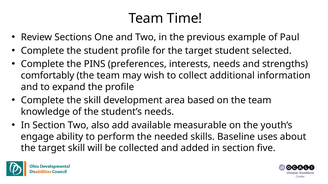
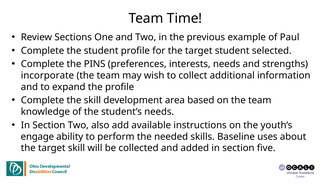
comfortably: comfortably -> incorporate (47, 76)
measurable: measurable -> instructions (200, 125)
